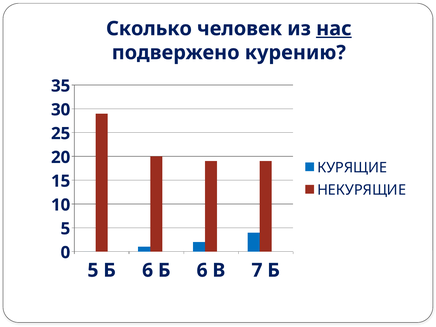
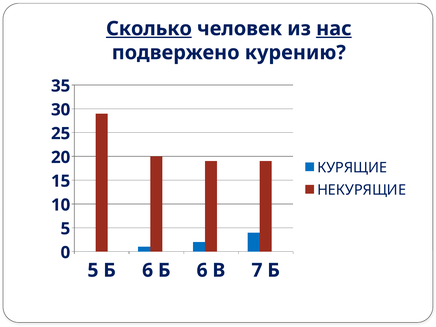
Сколько underline: none -> present (149, 29)
